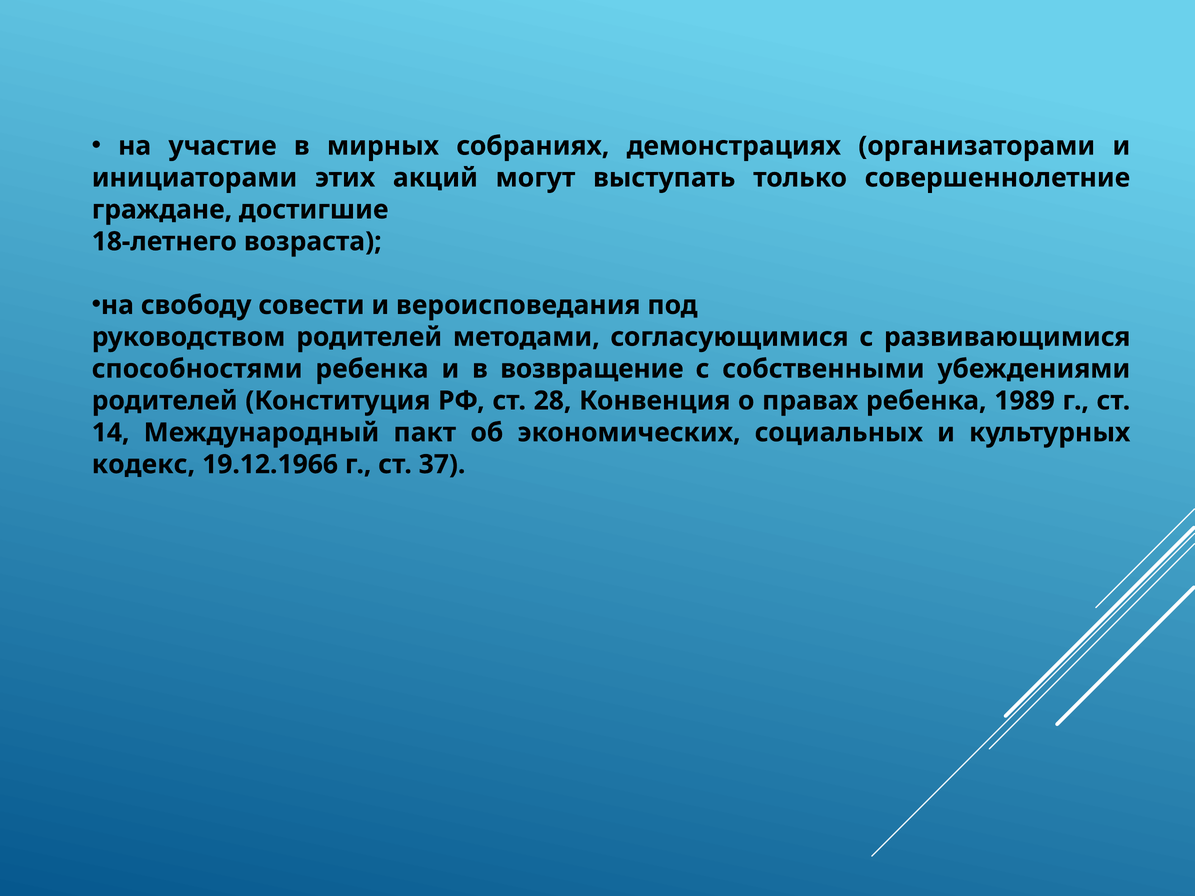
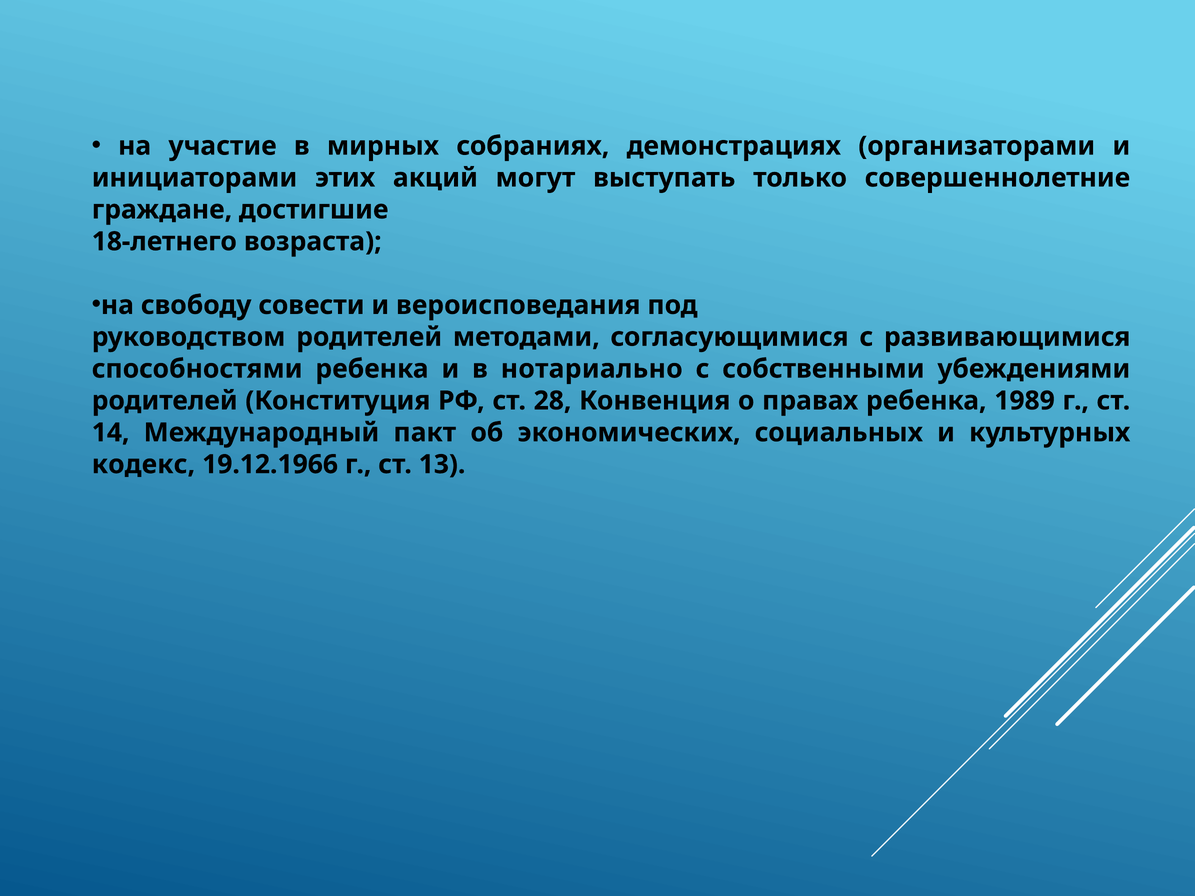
возвращение: возвращение -> нотариально (592, 369)
37: 37 -> 13 (442, 465)
